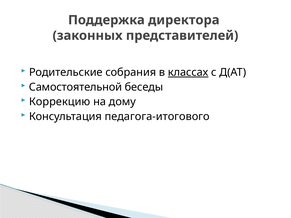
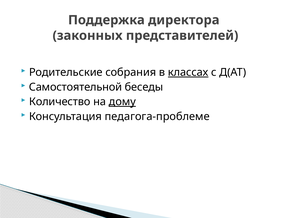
Коррекцию: Коррекцию -> Количество (60, 102)
дому underline: none -> present (122, 102)
педагога-итогового: педагога-итогового -> педагога-проблеме (157, 117)
